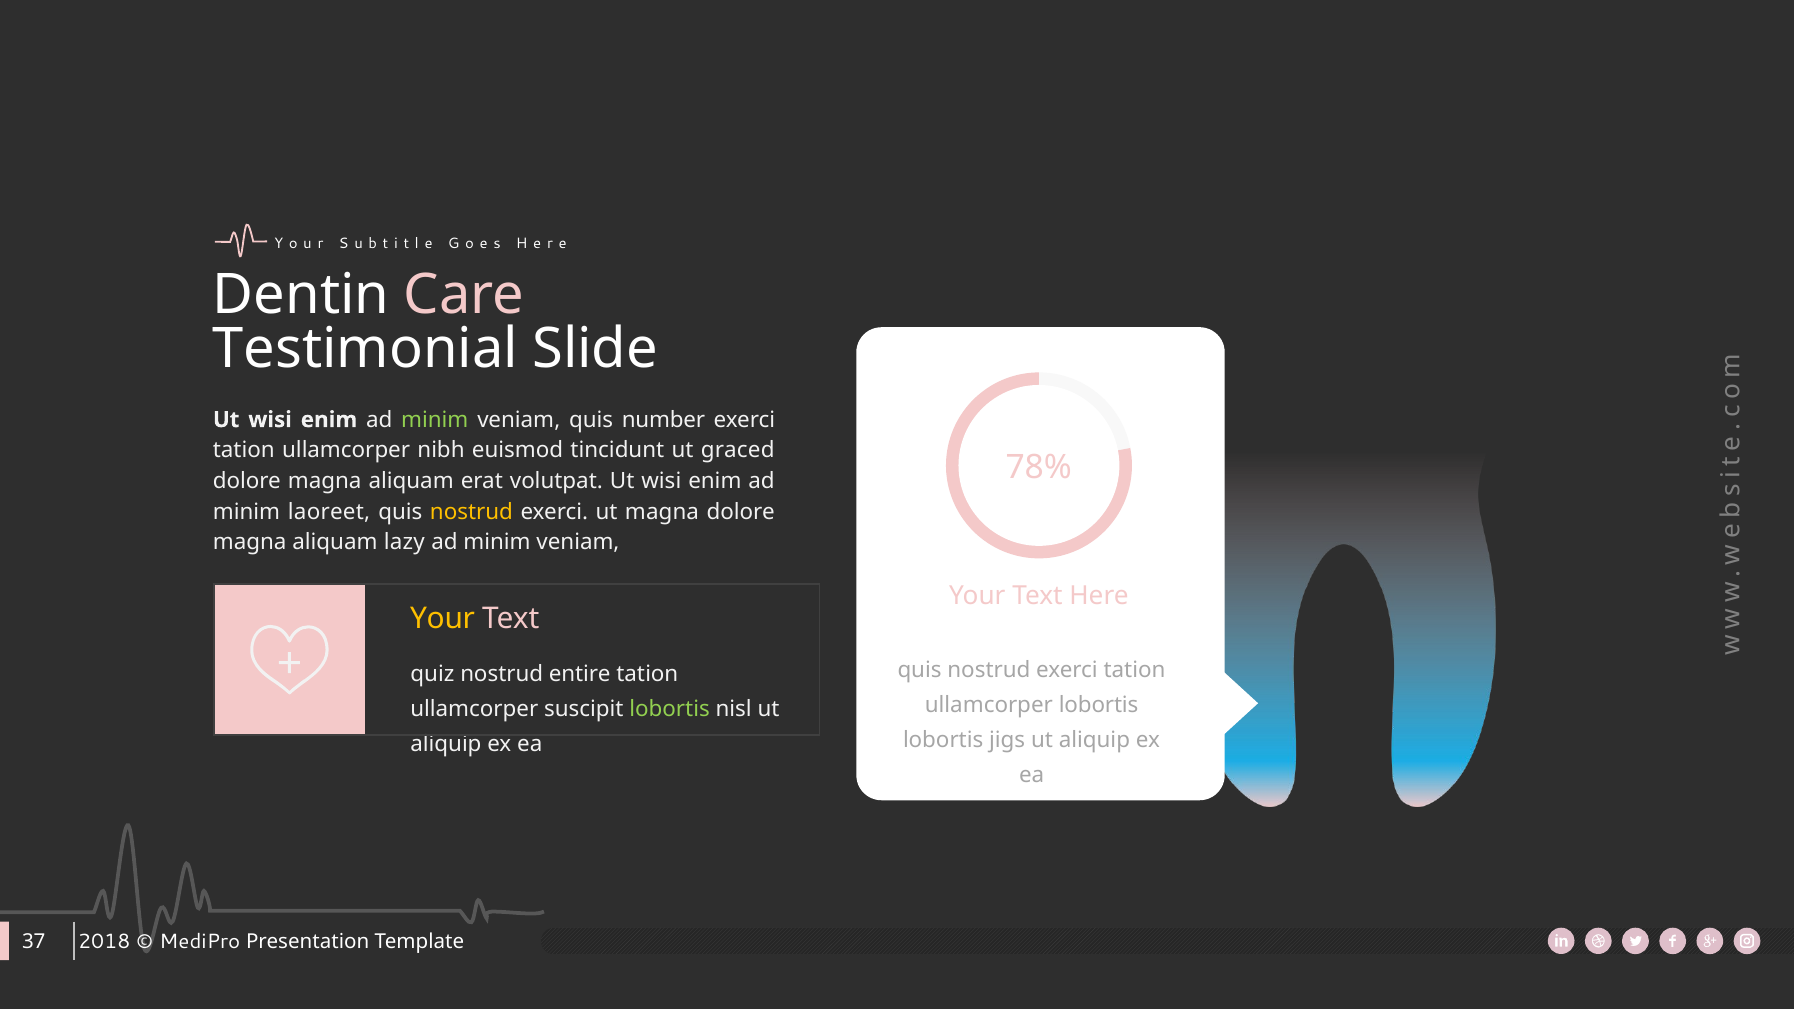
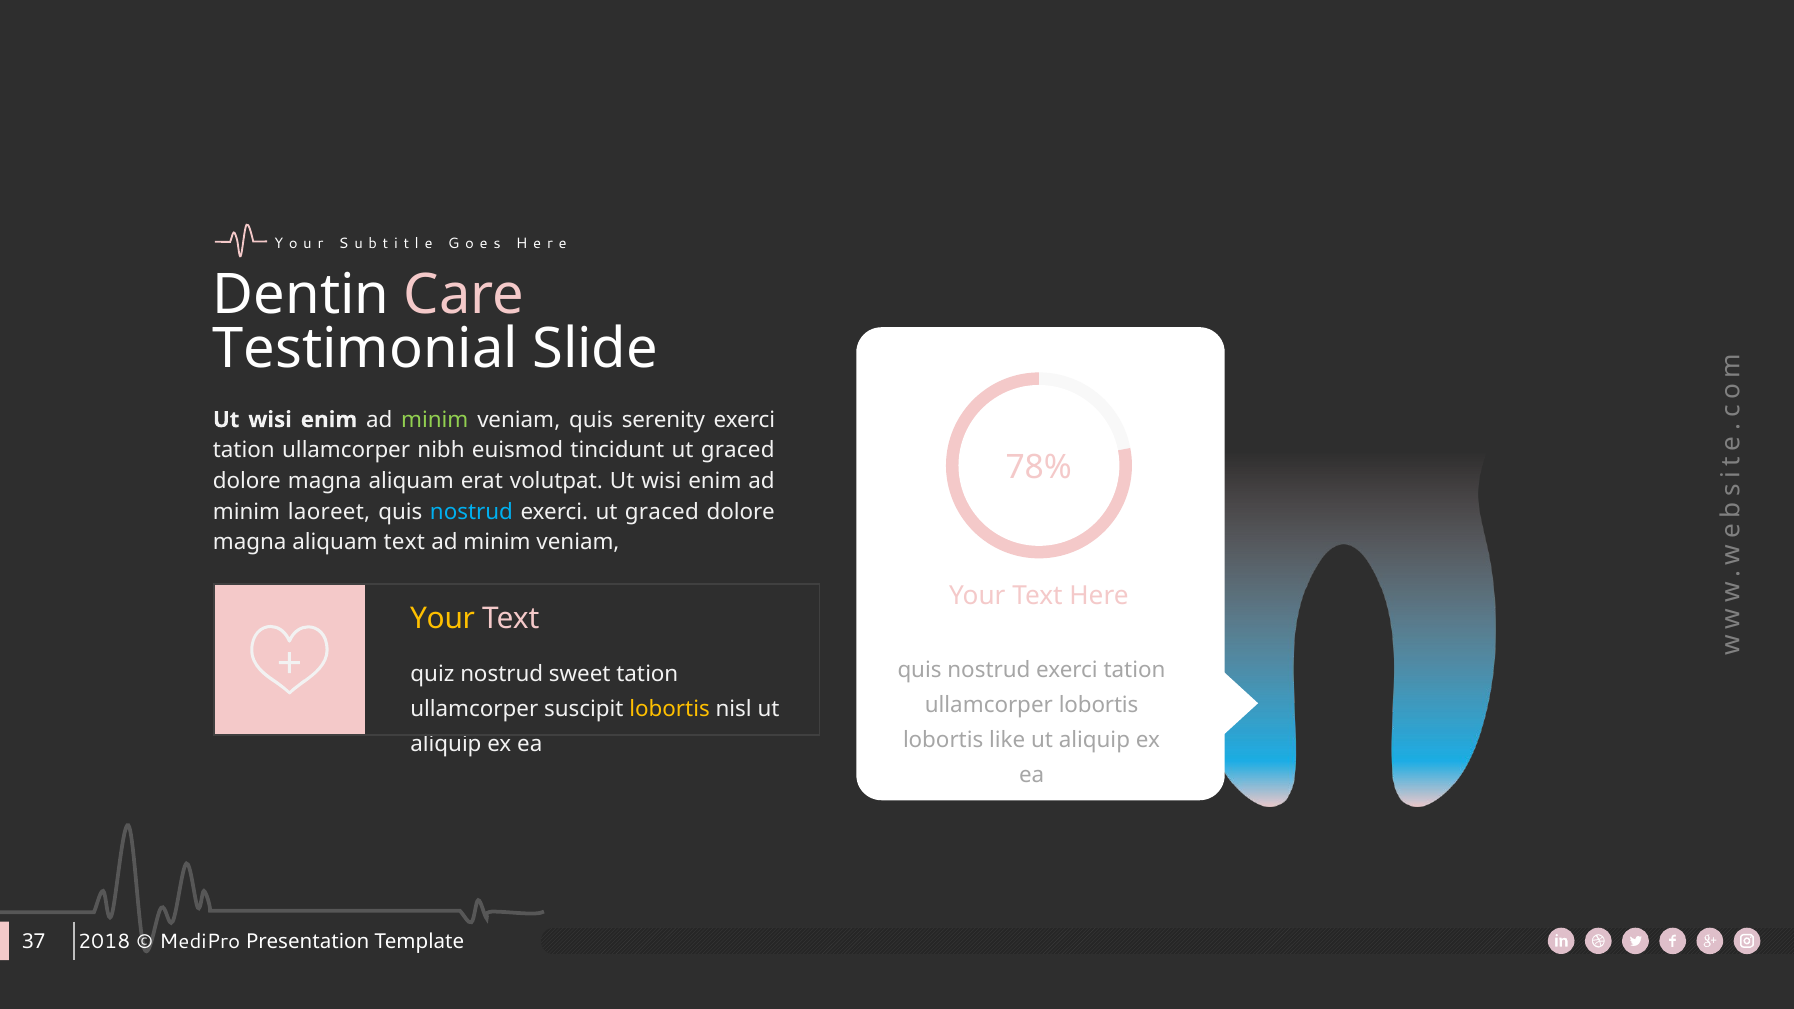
number: number -> serenity (663, 420)
nostrud colour: yellow -> light blue (471, 512)
exerci ut magna: magna -> graced (662, 512)
aliquam lazy: lazy -> text (404, 543)
entire: entire -> sweet (580, 675)
lobortis colour: light green -> yellow (670, 710)
jigs: jigs -> like (1007, 740)
